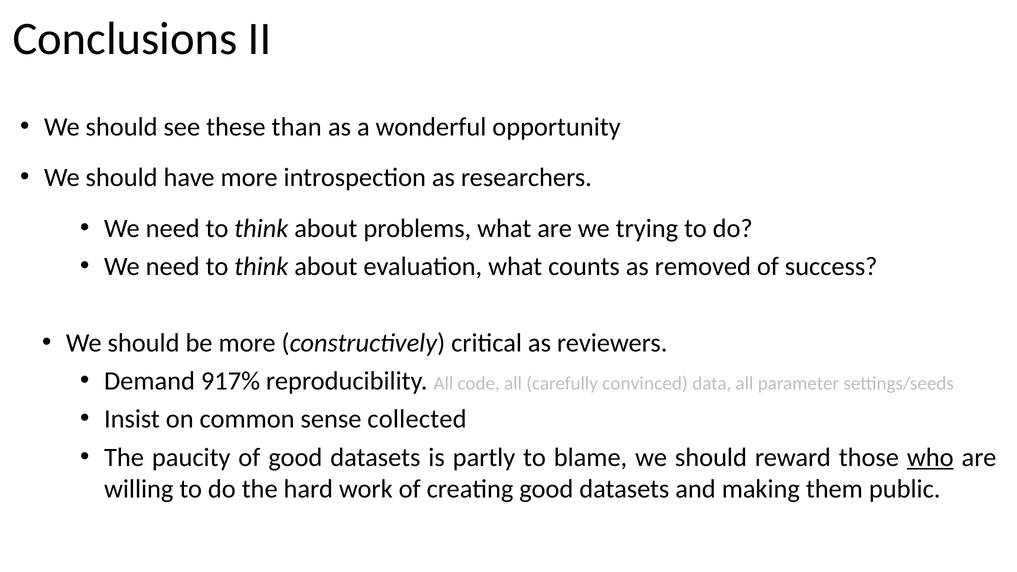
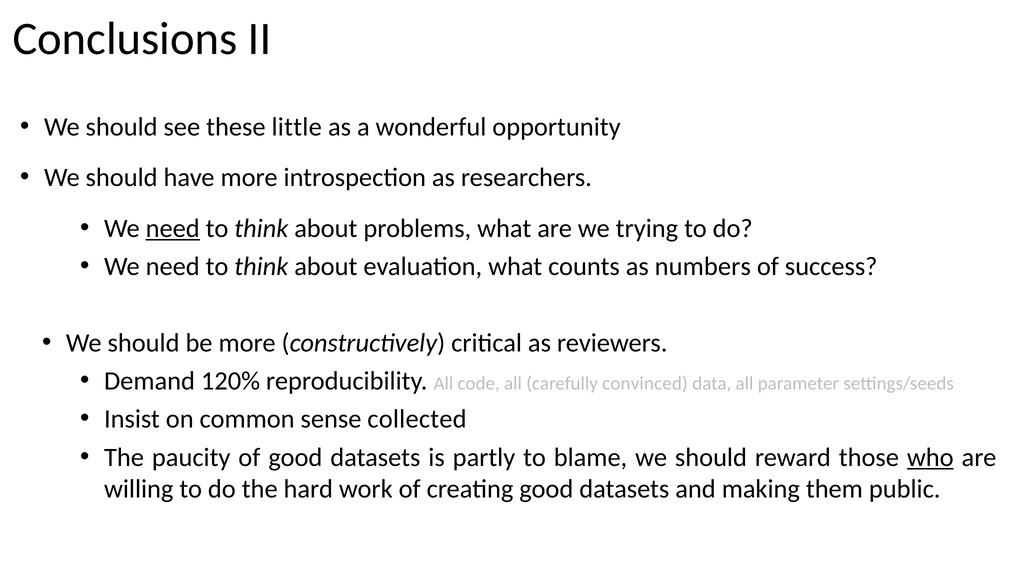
than: than -> little (297, 127)
need underline: none -> present (173, 229)
removed: removed -> numbers (703, 267)
917%: 917% -> 120% (231, 381)
